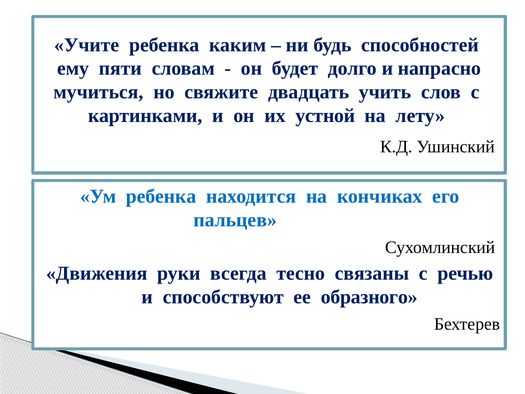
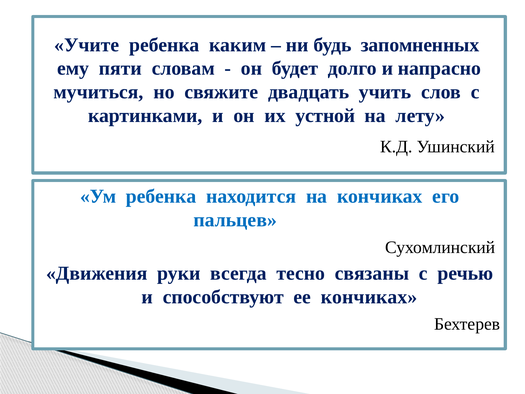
способностей: способностей -> запомненных (420, 45)
ее образного: образного -> кончиках (369, 297)
